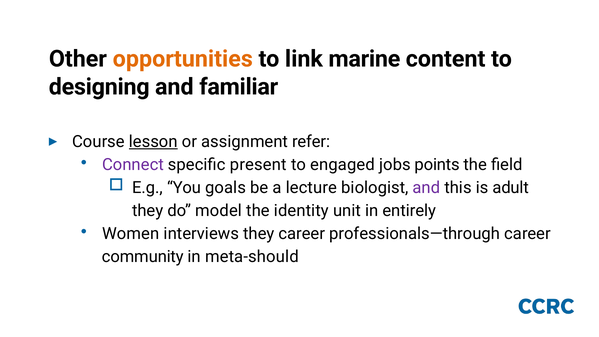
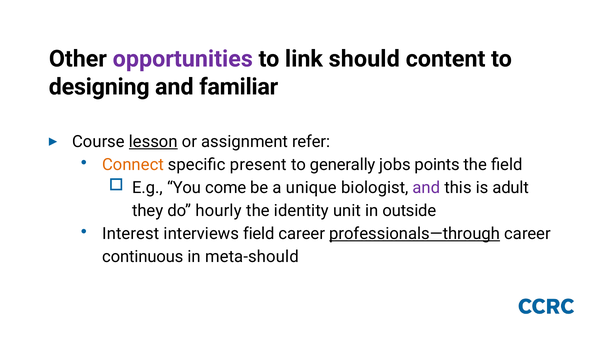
opportunities colour: orange -> purple (183, 59)
marine: marine -> should (364, 59)
Connect colour: purple -> orange (133, 165)
engaged: engaged -> generally (343, 165)
goals: goals -> come (226, 188)
lecture: lecture -> unique (311, 188)
model: model -> hourly (219, 211)
entirely: entirely -> outside (409, 211)
Women: Women -> Interest (131, 234)
interviews they: they -> field (259, 234)
professionals—through underline: none -> present (415, 234)
community: community -> continuous (143, 257)
